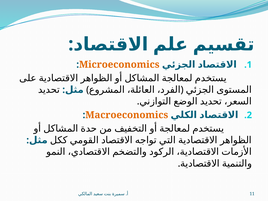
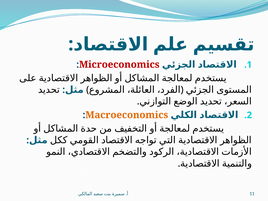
Microeconomics colour: orange -> red (119, 65)
